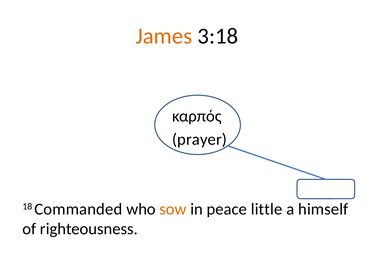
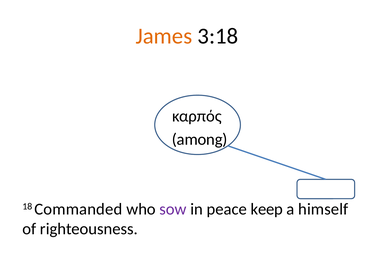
prayer: prayer -> among (200, 140)
sow colour: orange -> purple (173, 209)
little: little -> keep (267, 209)
